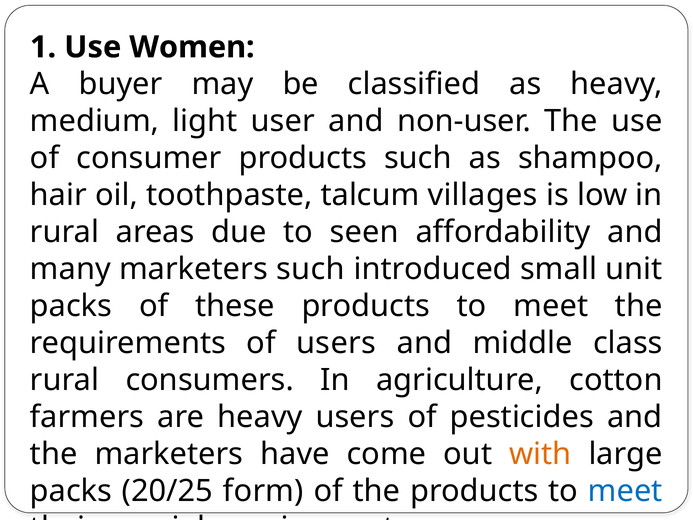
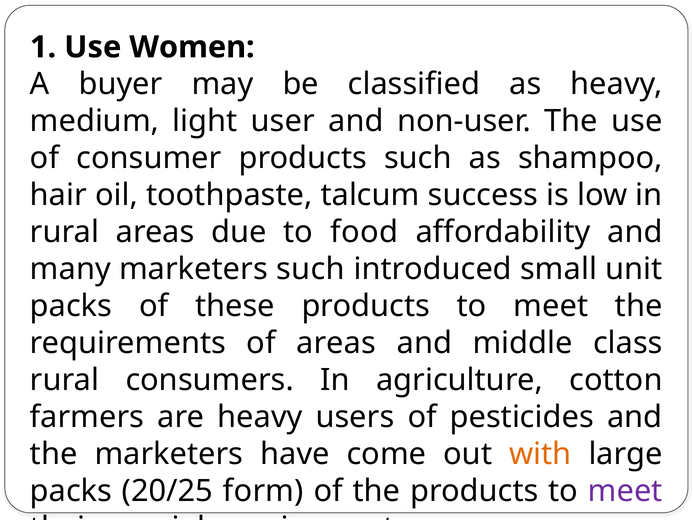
villages: villages -> success (483, 195)
seen: seen -> food (364, 232)
of users: users -> areas (336, 343)
meet colour: blue -> purple (625, 491)
